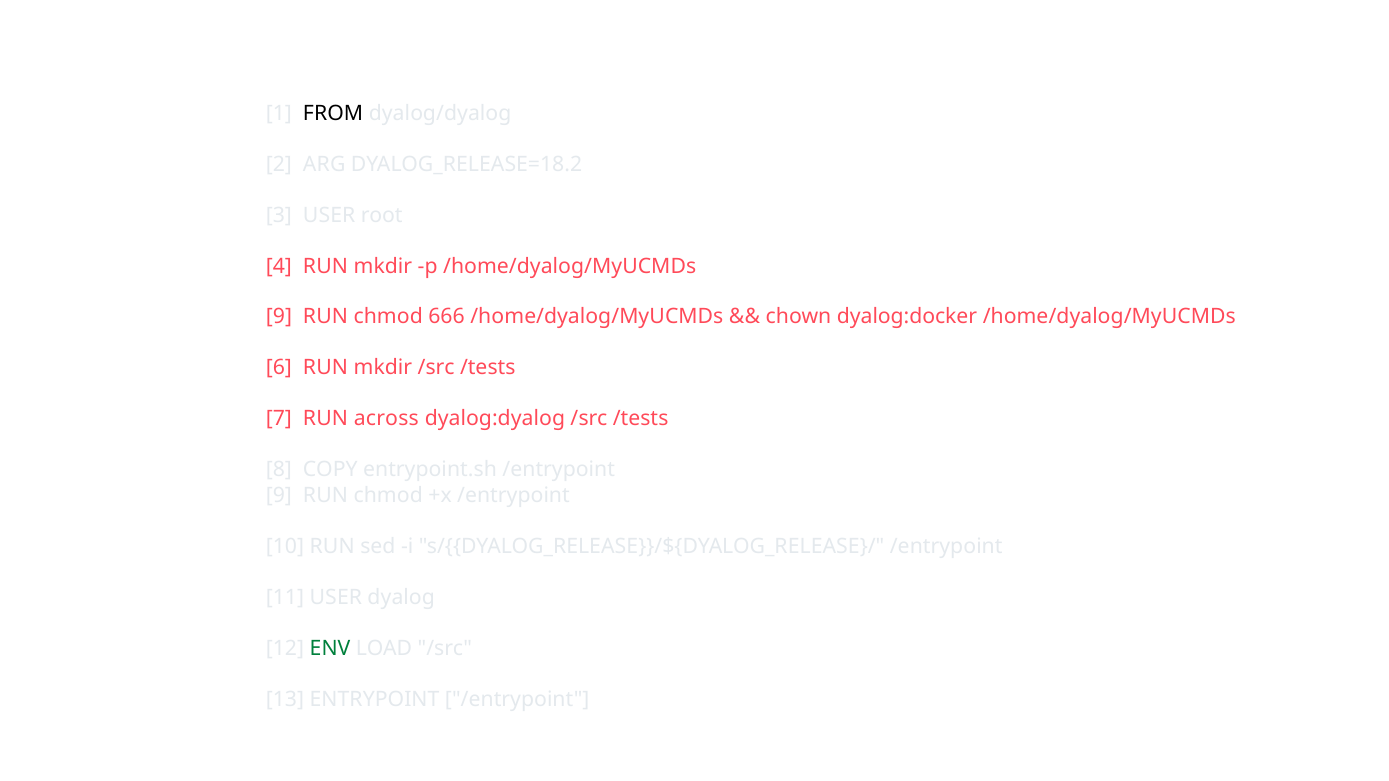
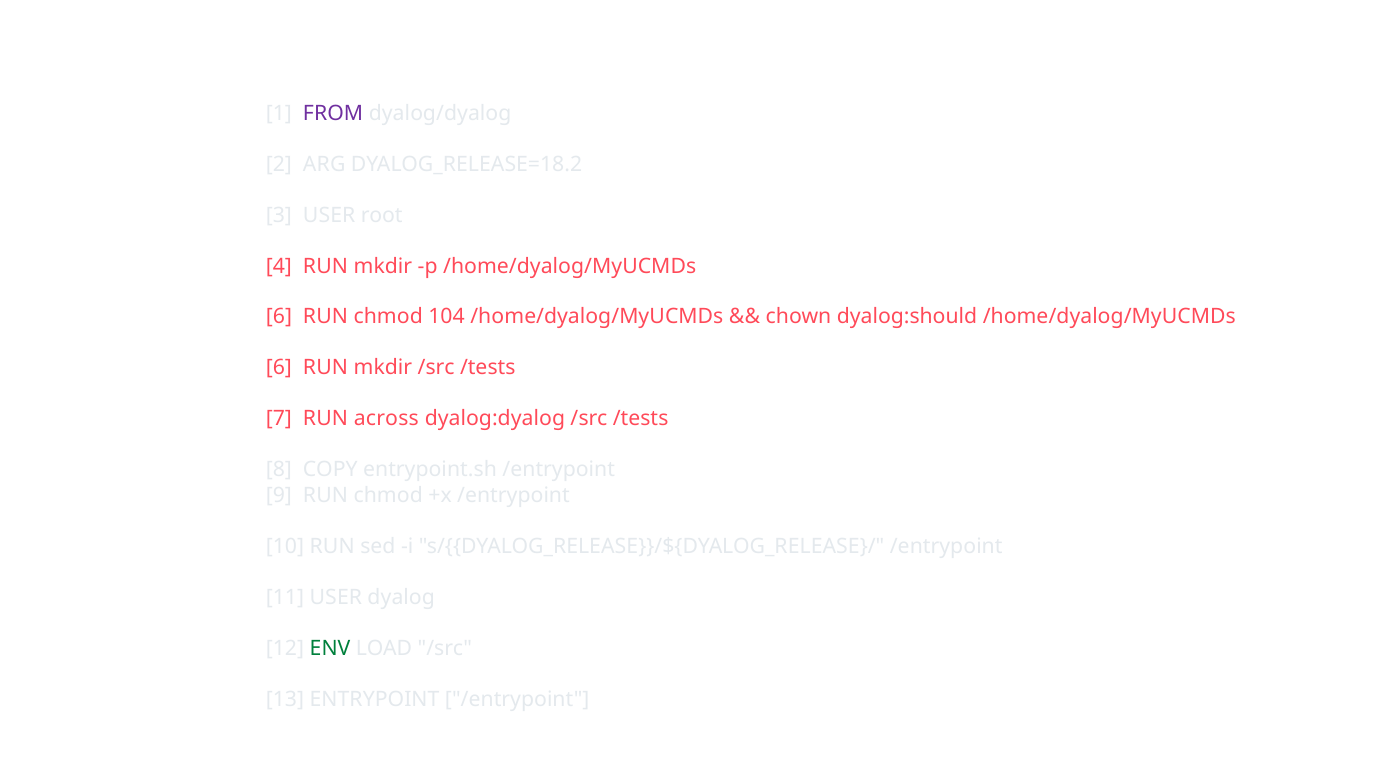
FROM colour: black -> purple (333, 113)
9: 9 -> 6 (279, 317)
666: 666 -> 104 (446, 317)
dyalog:docker: dyalog:docker -> dyalog:should (907, 317)
